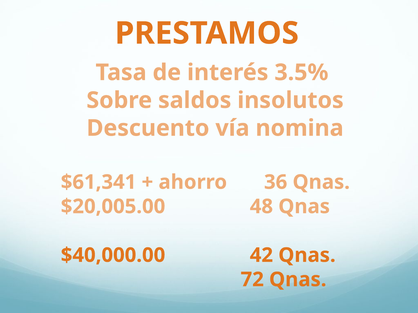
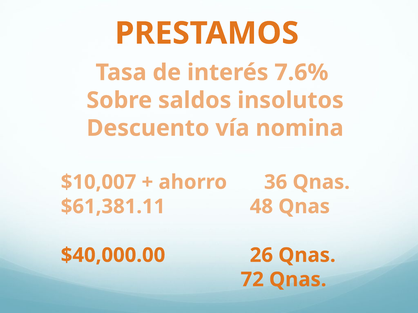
3.5%: 3.5% -> 7.6% (301, 73)
$61,341: $61,341 -> $10,007 (99, 182)
$20,005.00: $20,005.00 -> $61,381.11 (113, 207)
42: 42 -> 26 (261, 256)
